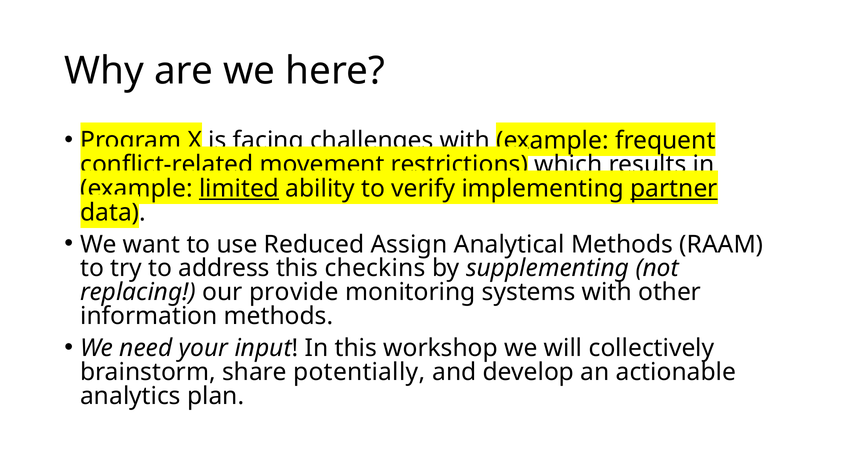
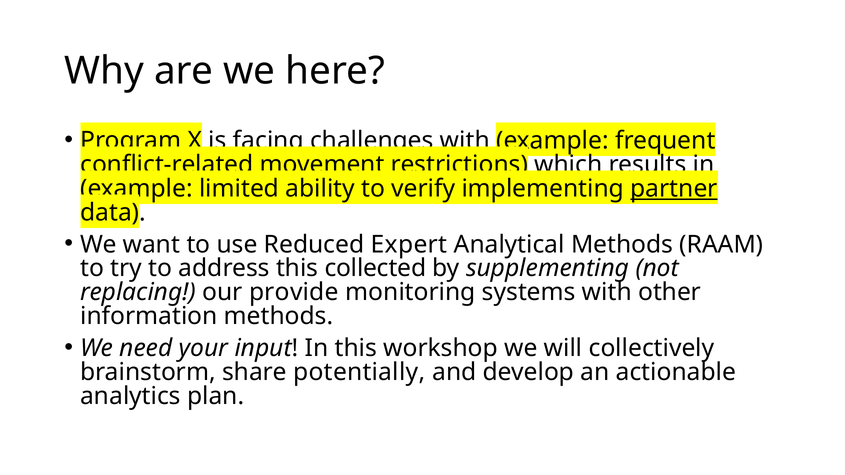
limited underline: present -> none (239, 189)
Assign: Assign -> Expert (409, 245)
checkins: checkins -> collected (375, 269)
